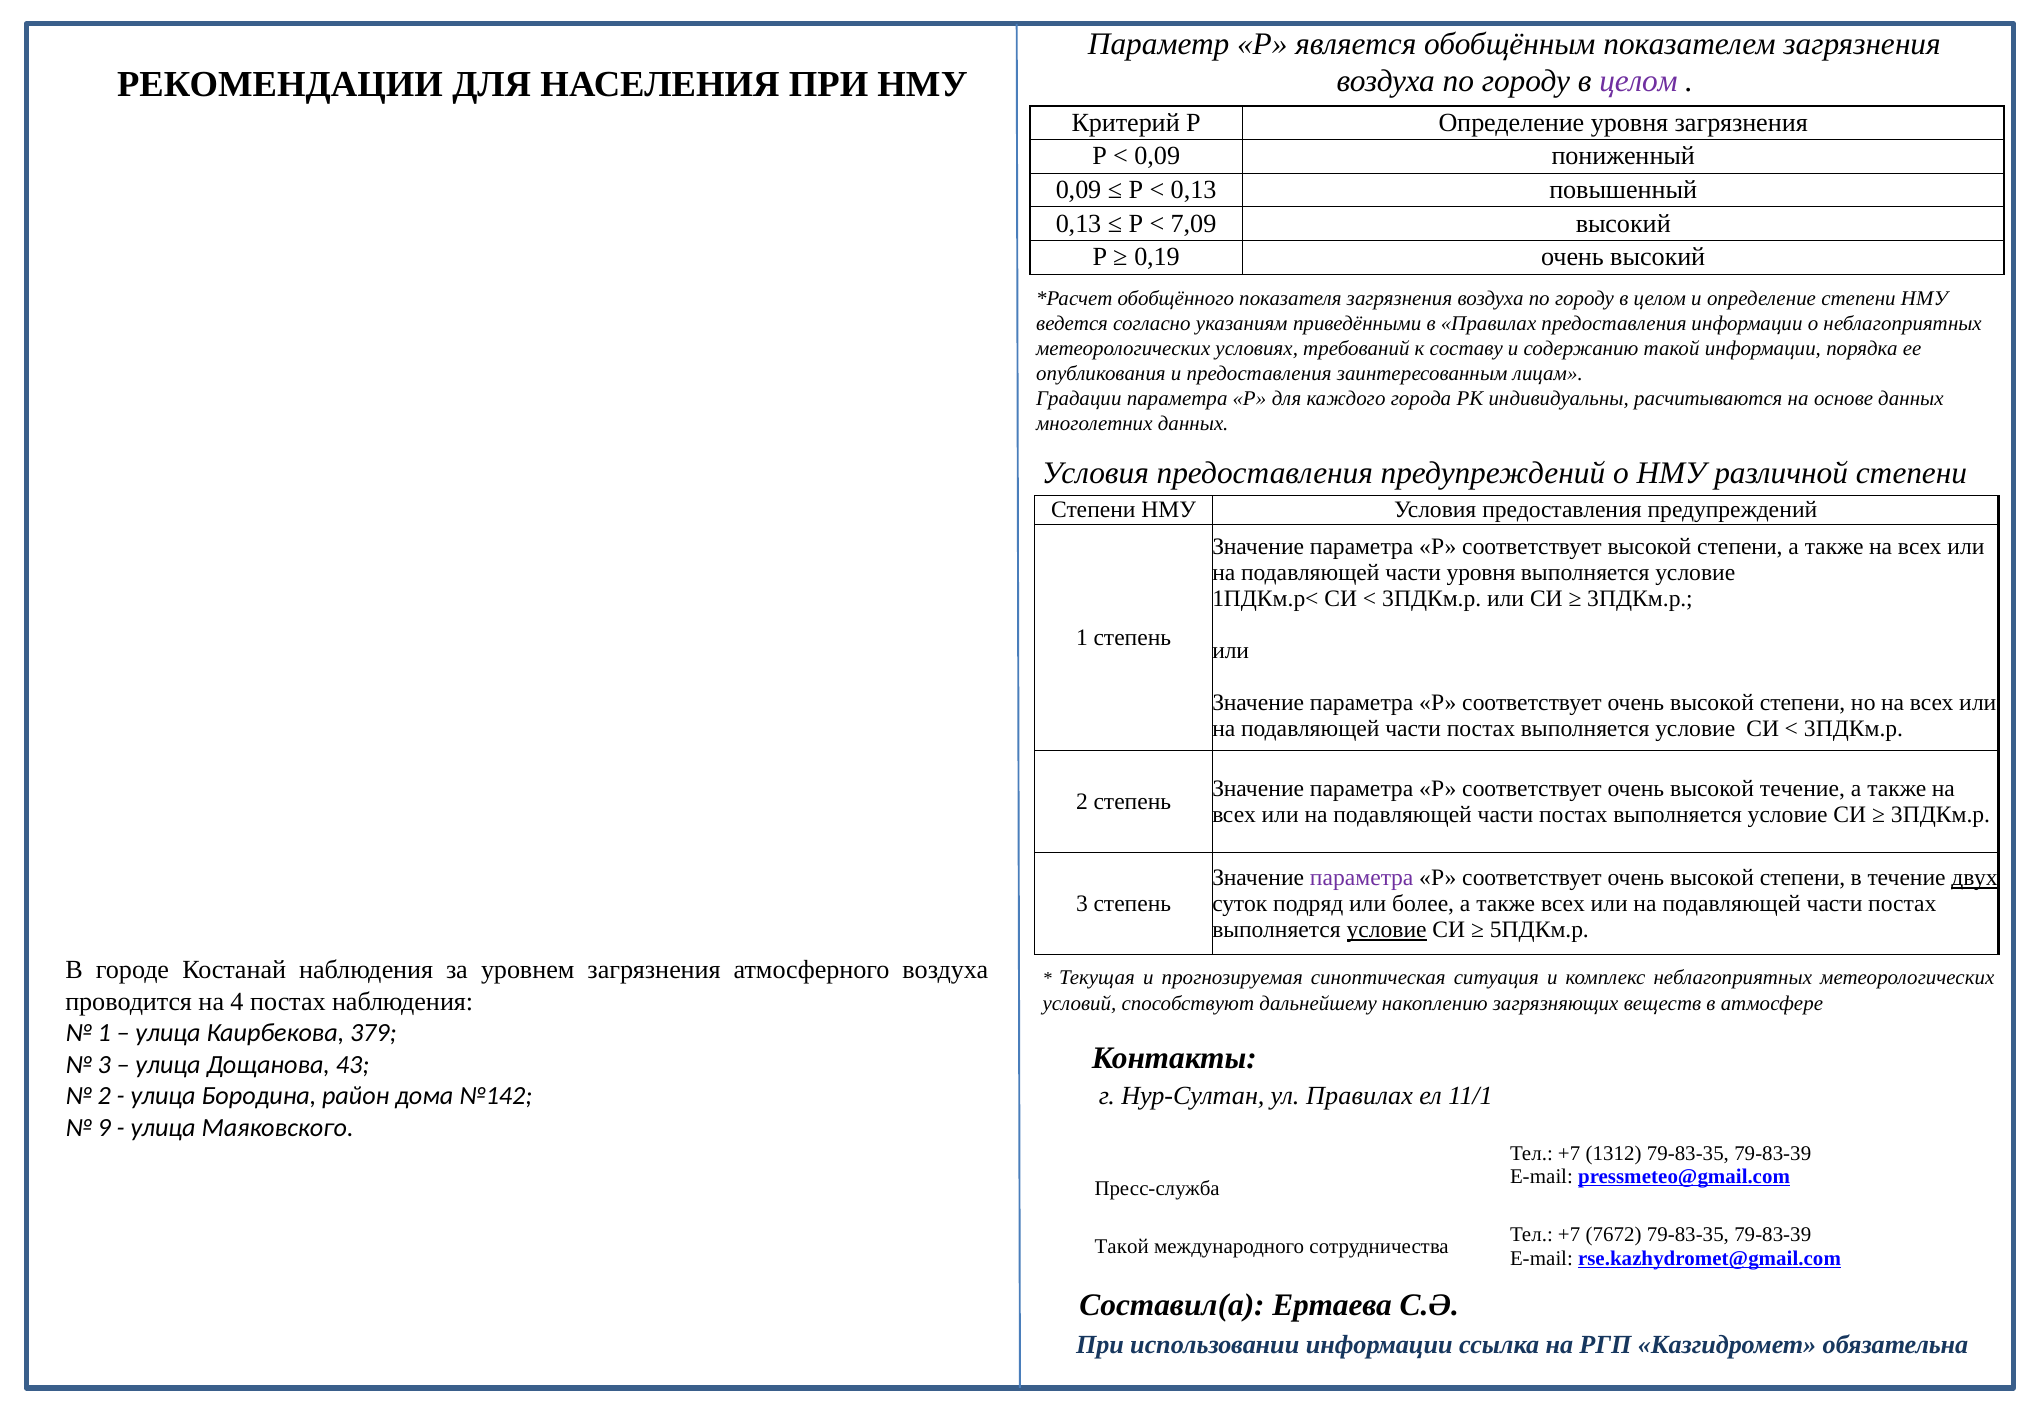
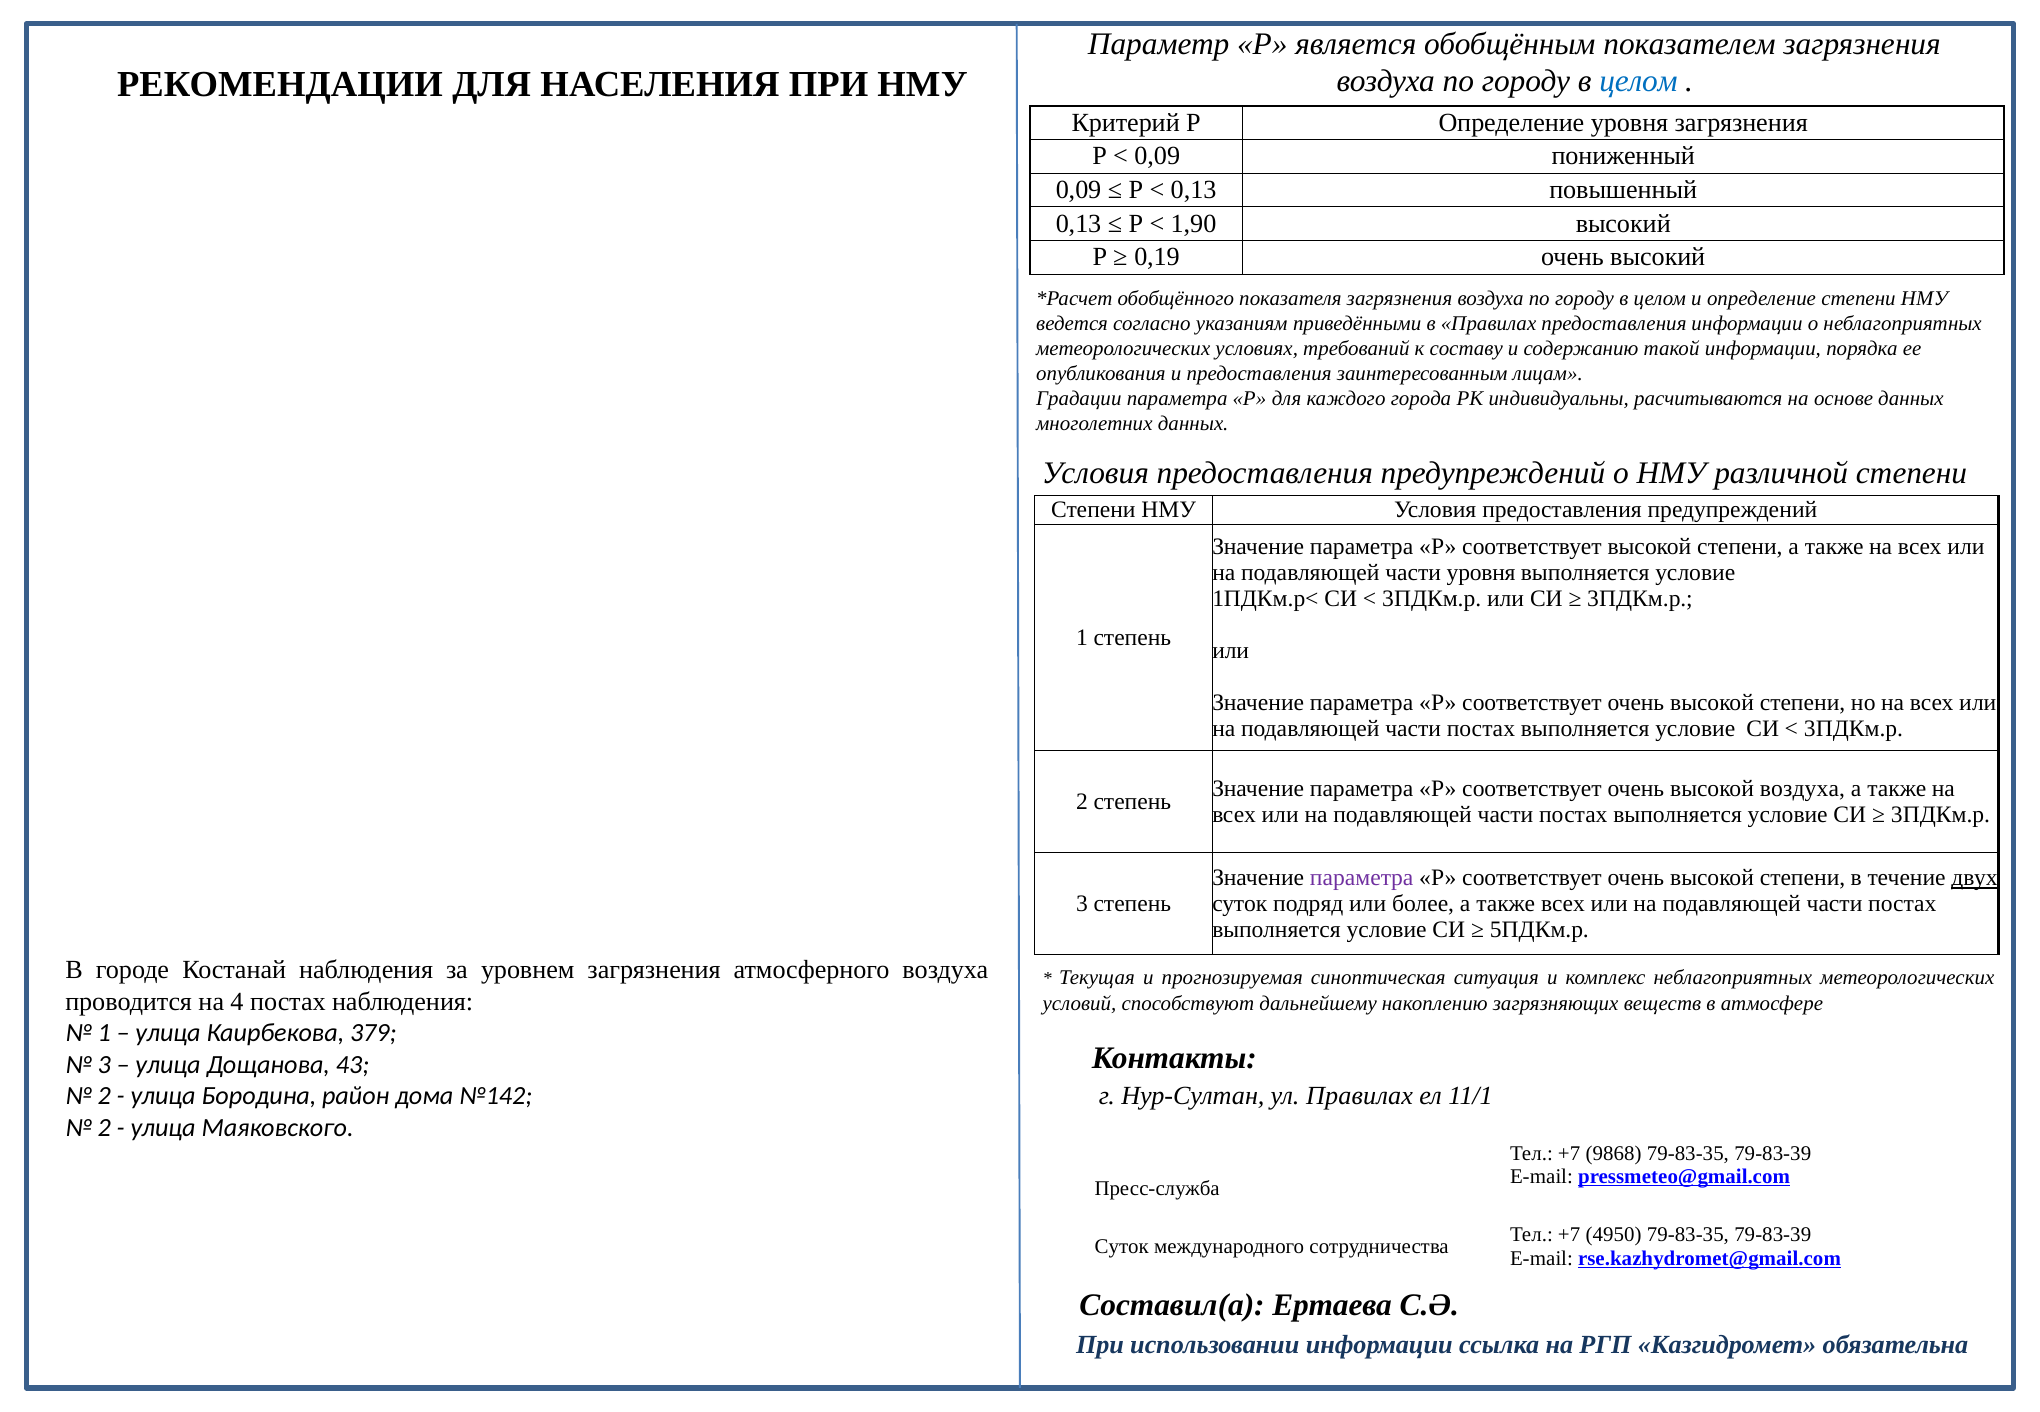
целом colour: purple -> blue (1638, 82)
7,09: 7,09 -> 1,90 (1193, 223)
высокой течение: течение -> воздуха (1802, 789)
условие underline: present -> none (1387, 930)
9: 9 -> 2 (104, 1128)
1312: 1312 -> 9868 (1614, 1154)
7672: 7672 -> 4950 (1614, 1235)
Такой: Такой -> Суток (1122, 1247)
